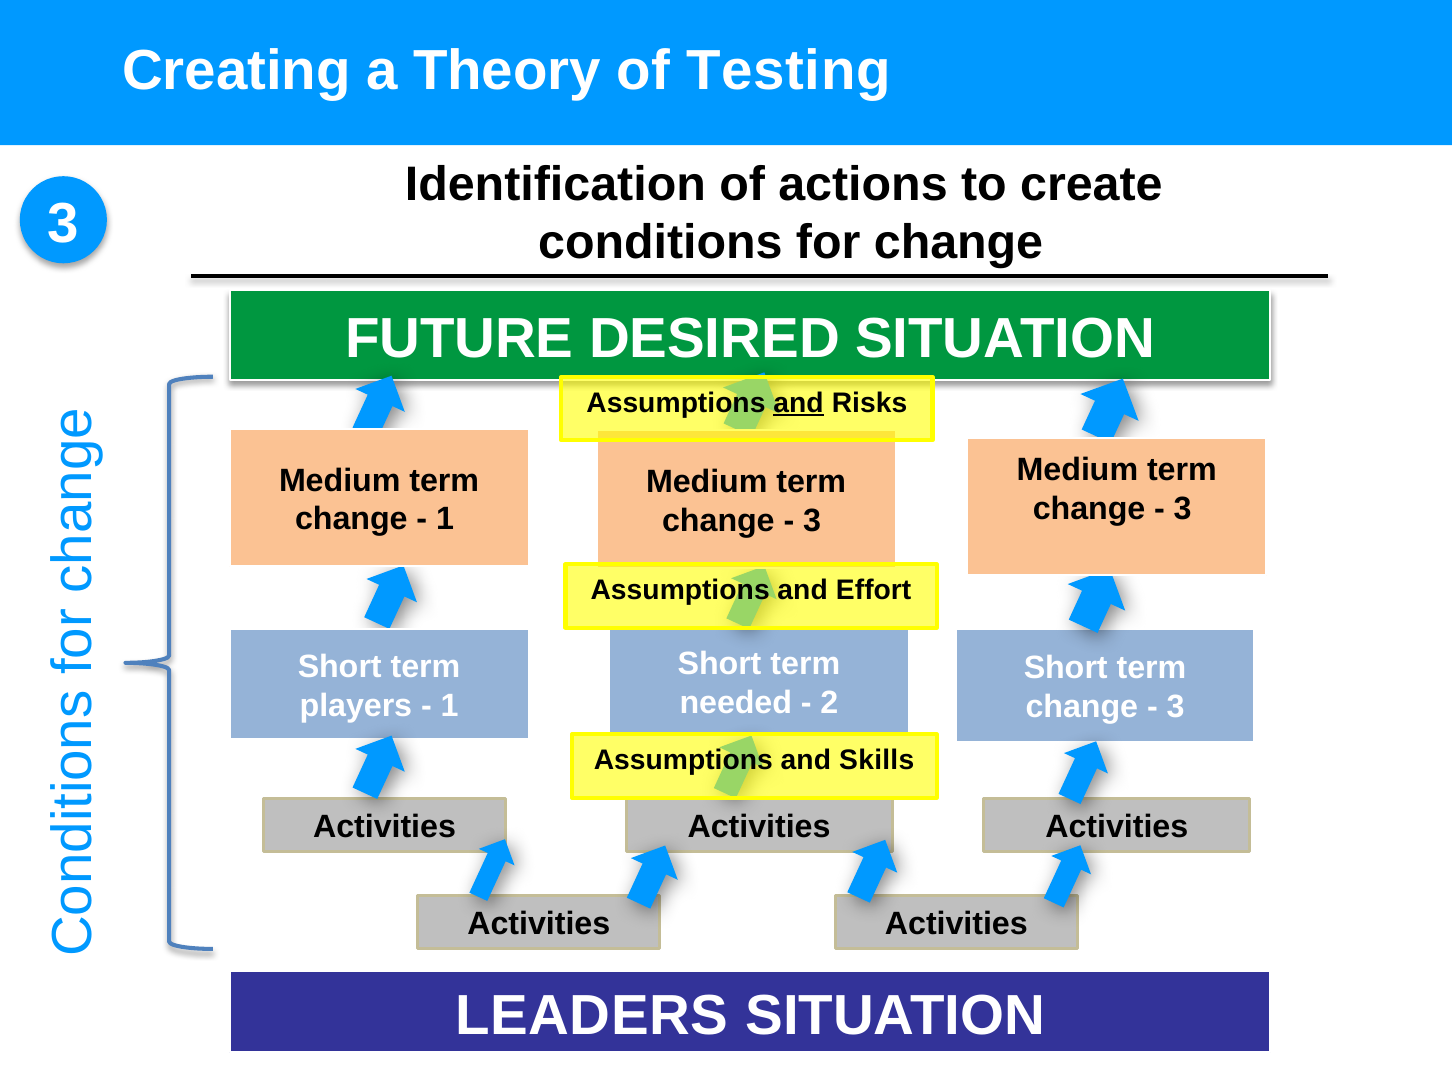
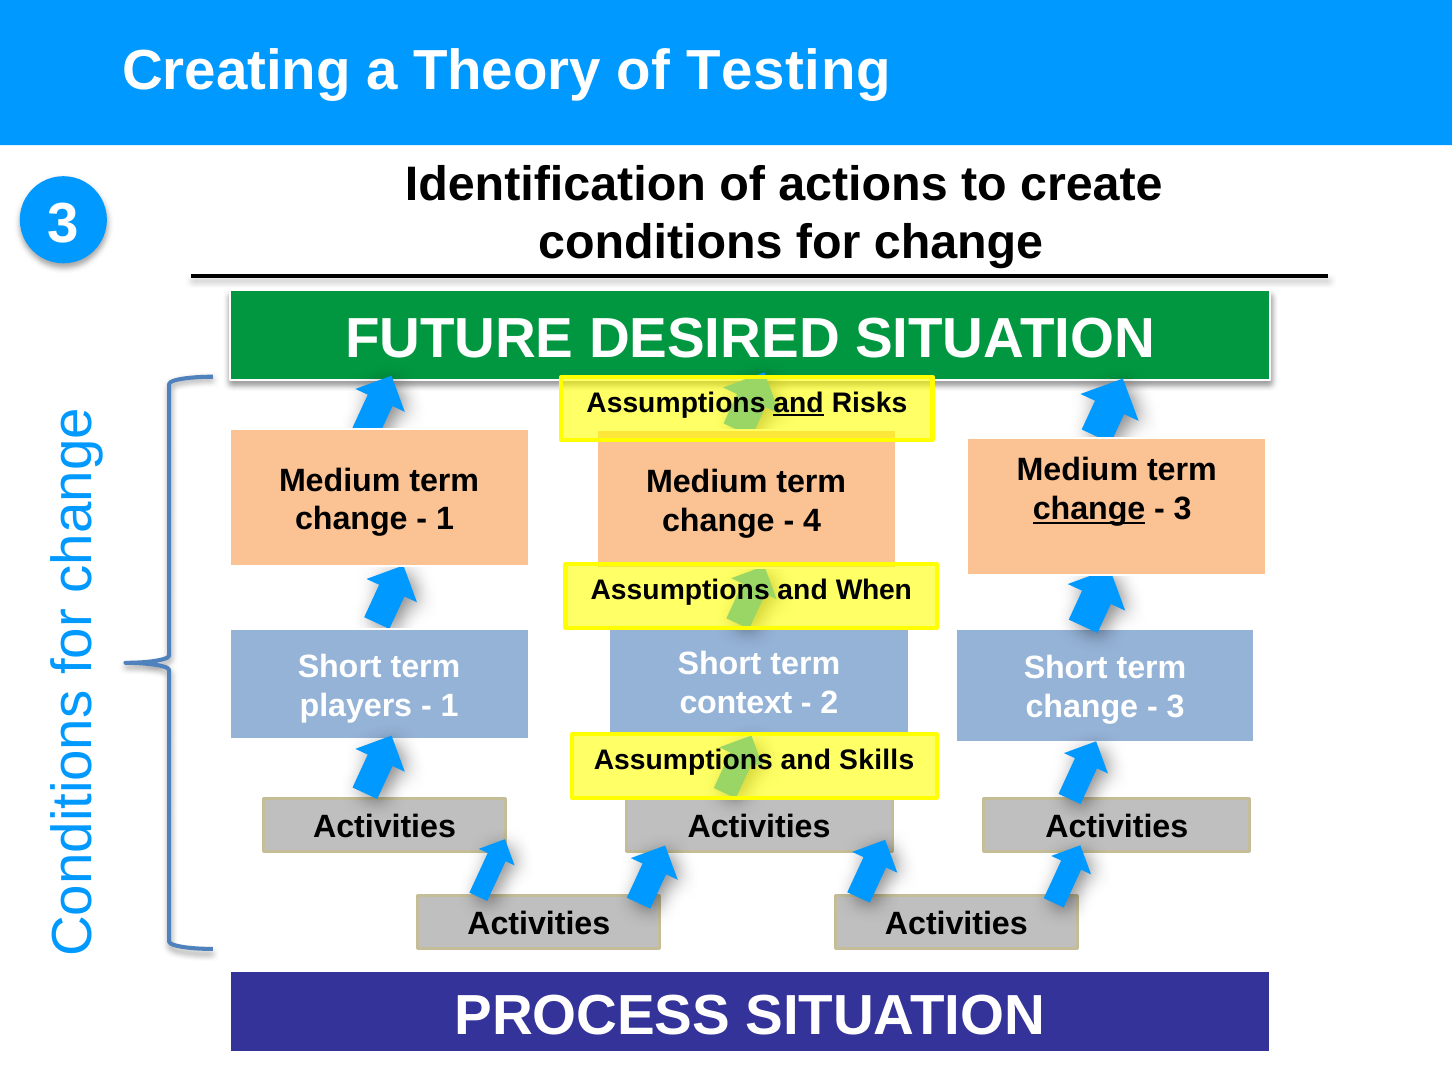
change underline: none -> present (1089, 509)
3: 3 -> 4 (812, 521)
Effort: Effort -> When (874, 590)
needed: needed -> context (736, 702)
LEADERS: LEADERS -> PROCESS (592, 1016)
